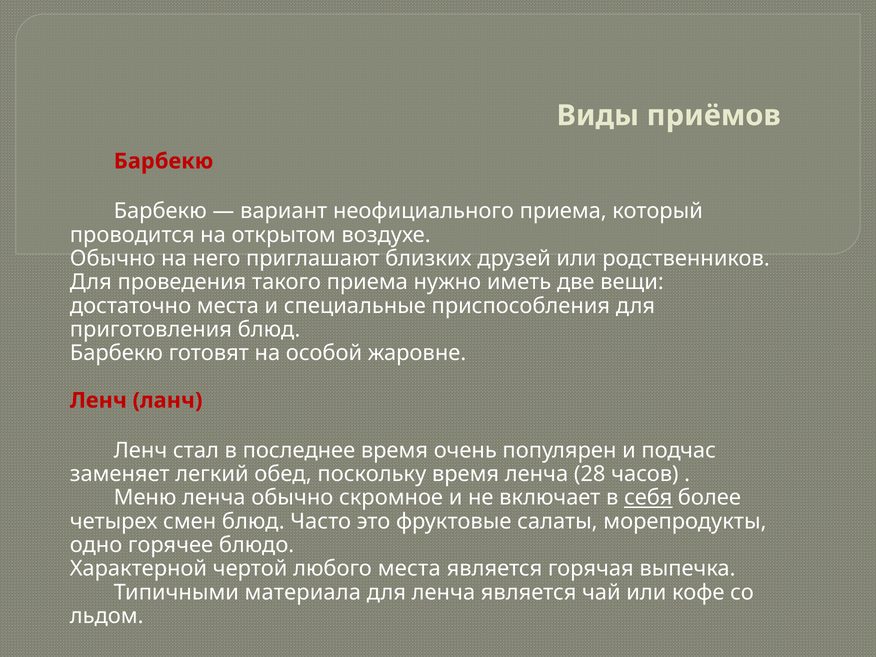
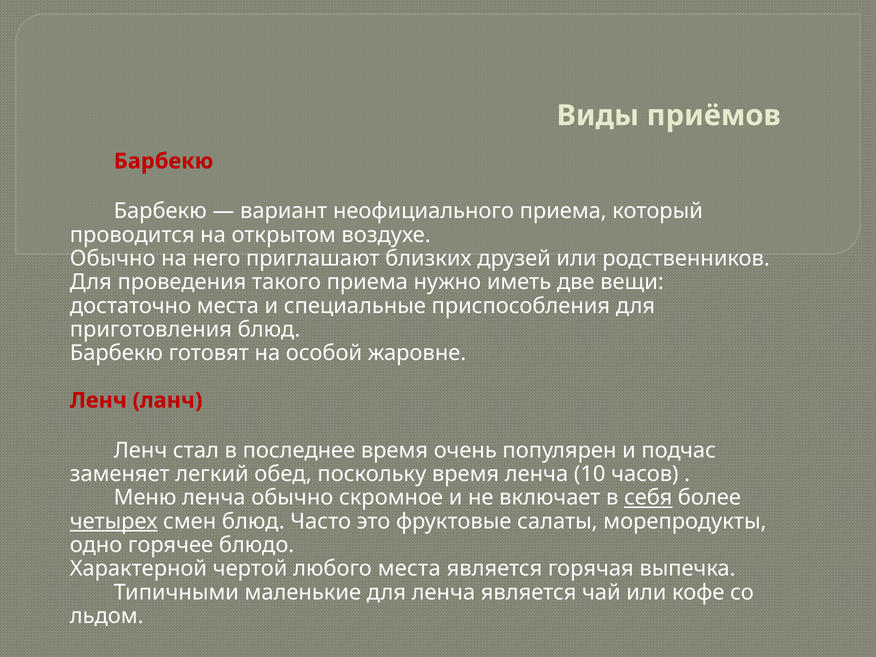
28: 28 -> 10 (590, 474)
четырех underline: none -> present (114, 521)
материала: материала -> маленькие (303, 592)
